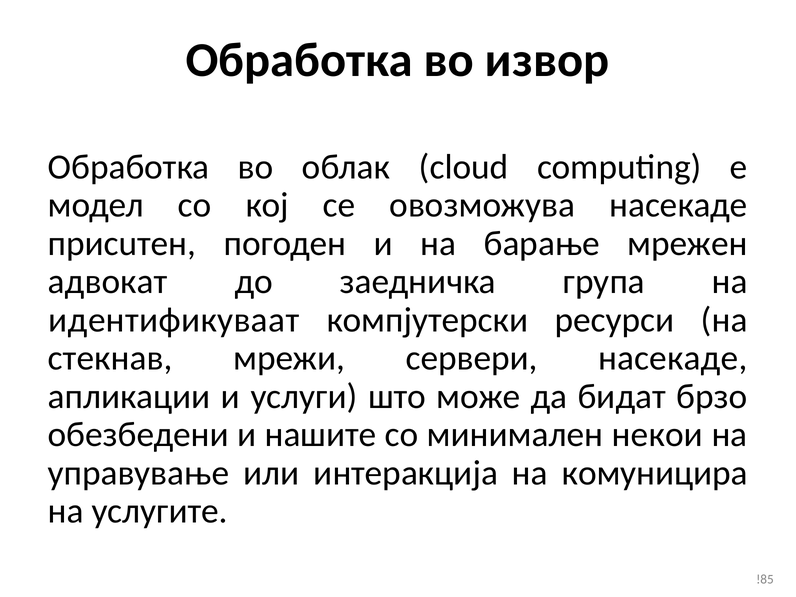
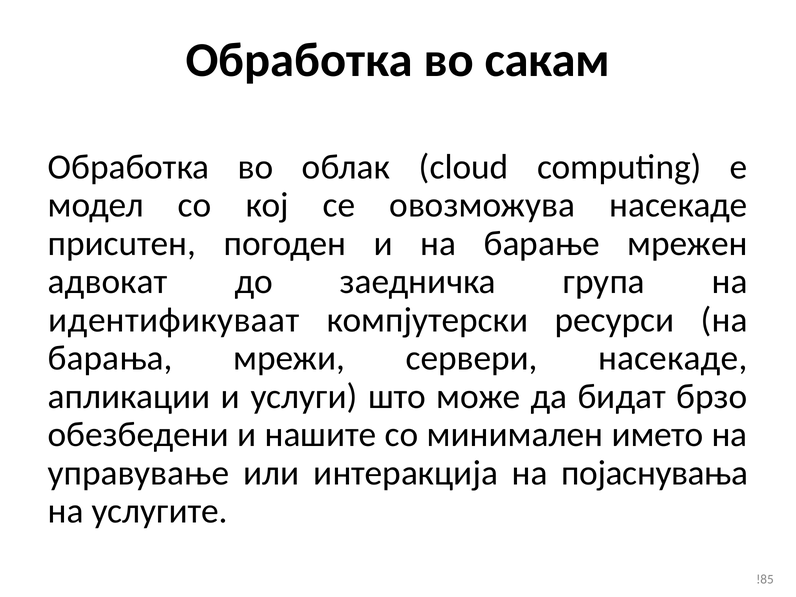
извор: извор -> сакам (548, 60)
стекнав: стекнав -> барања (110, 358)
некои: некои -> името (658, 435)
комуницира: комуницира -> појаснувања (655, 473)
